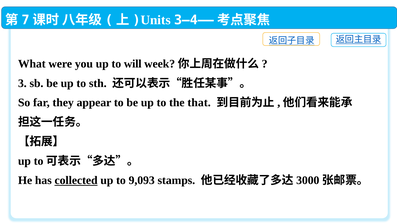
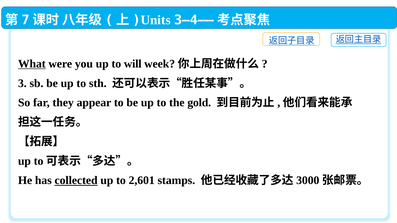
What underline: none -> present (32, 64)
that: that -> gold (199, 103)
9,093: 9,093 -> 2,601 (142, 181)
